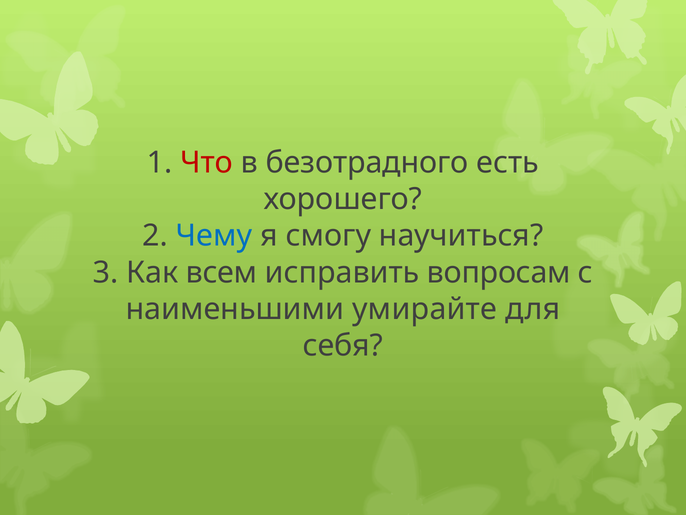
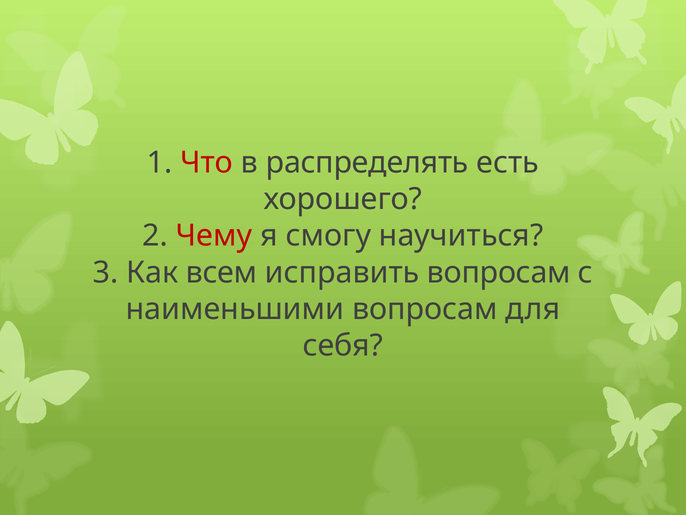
безотрадного: безотрадного -> распределять (367, 162)
Чему colour: blue -> red (214, 236)
наименьшими умирайте: умирайте -> вопросам (425, 309)
